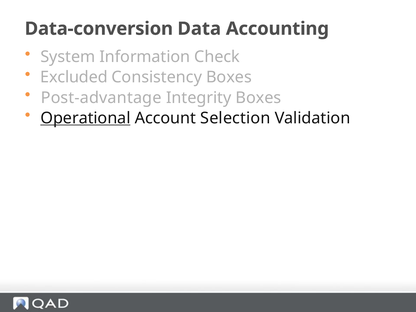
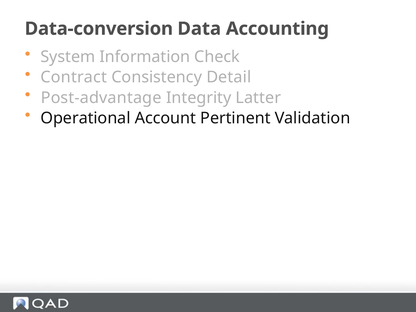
Excluded: Excluded -> Contract (74, 77)
Consistency Boxes: Boxes -> Detail (229, 77)
Integrity Boxes: Boxes -> Latter (258, 98)
Operational underline: present -> none (86, 118)
Selection: Selection -> Pertinent (236, 118)
